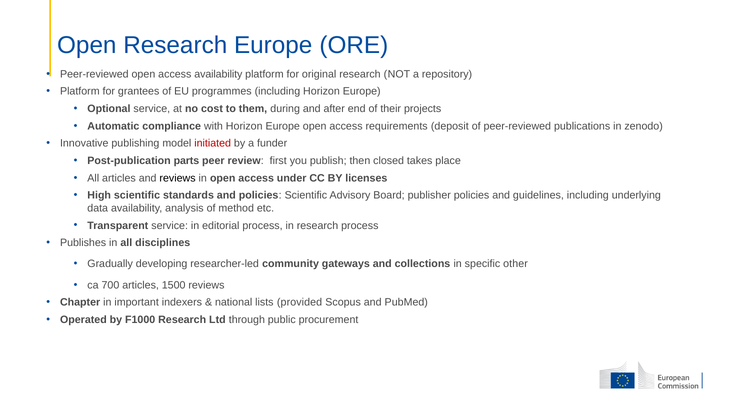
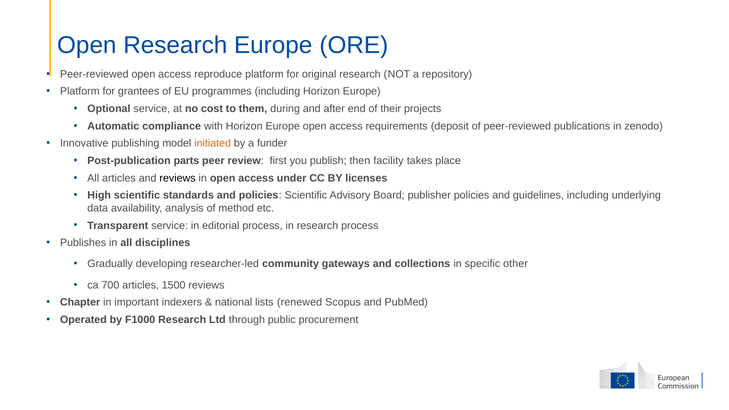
access availability: availability -> reproduce (218, 74)
initiated colour: red -> orange (213, 143)
closed: closed -> facility (389, 161)
provided: provided -> renewed (300, 302)
